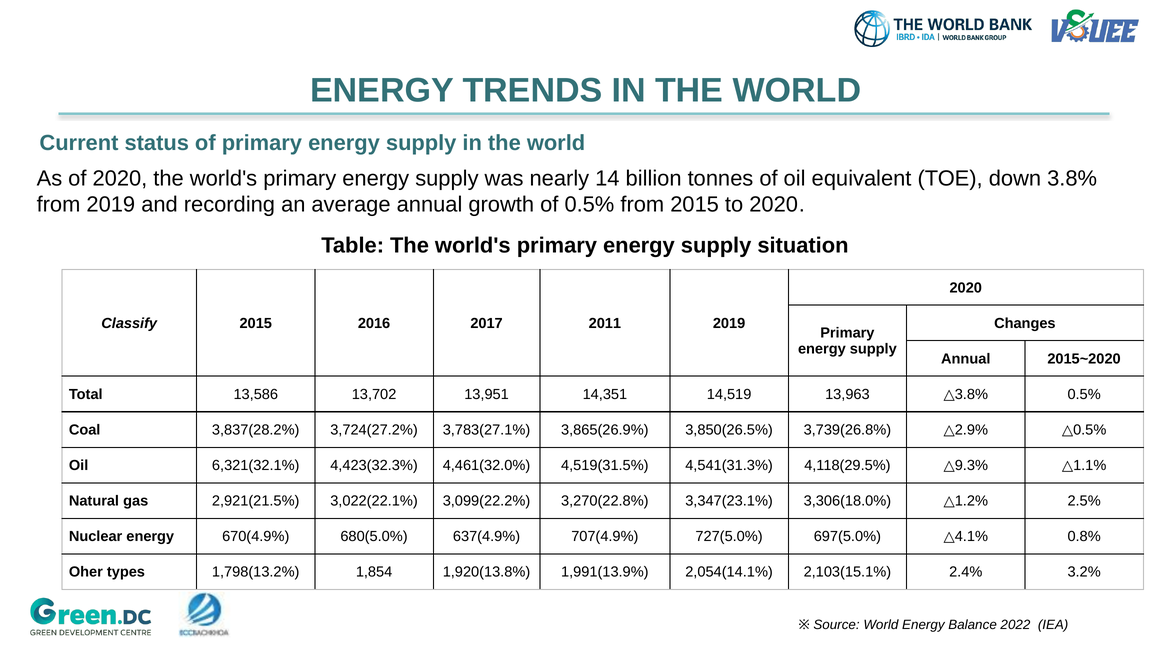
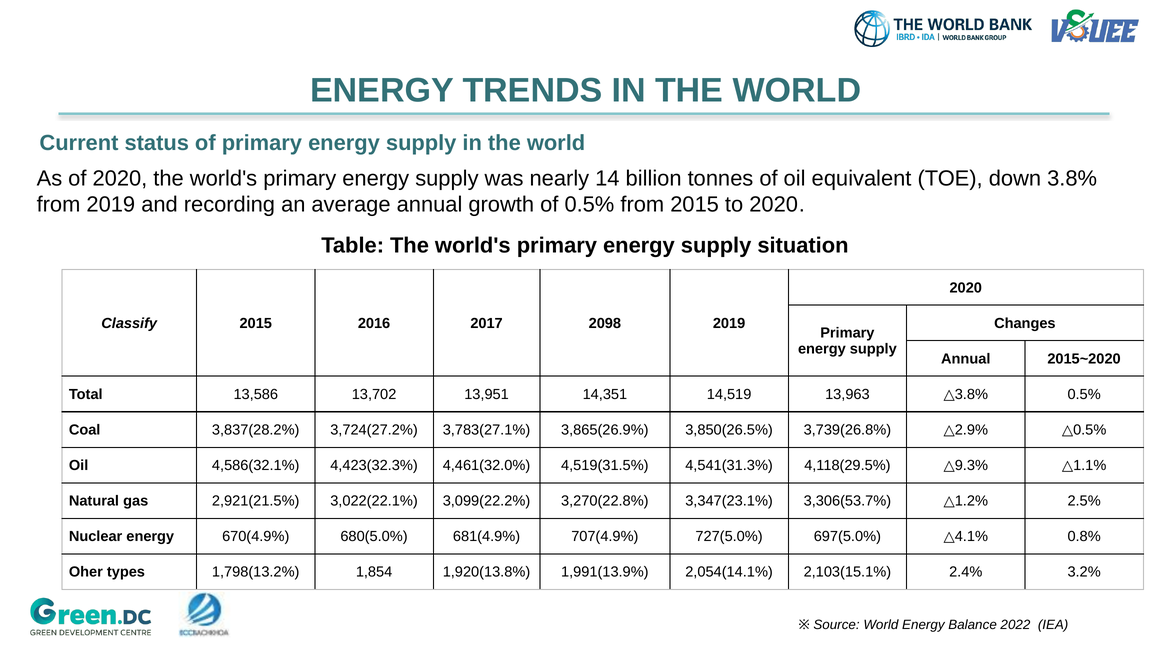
2011: 2011 -> 2098 (605, 323)
6,321(32.1%: 6,321(32.1% -> 4,586(32.1% (256, 465)
3,306(18.0%: 3,306(18.0% -> 3,306(53.7% (847, 501)
637(4.9%: 637(4.9% -> 681(4.9% (487, 536)
